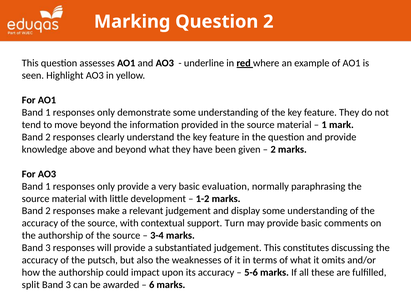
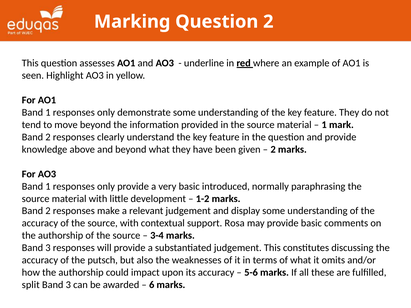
evaluation: evaluation -> introduced (226, 186)
Turn: Turn -> Rosa (235, 223)
